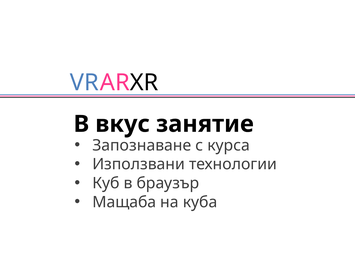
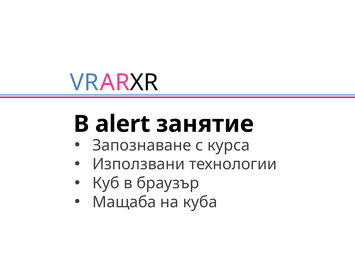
вкус: вкус -> alert (123, 124)
